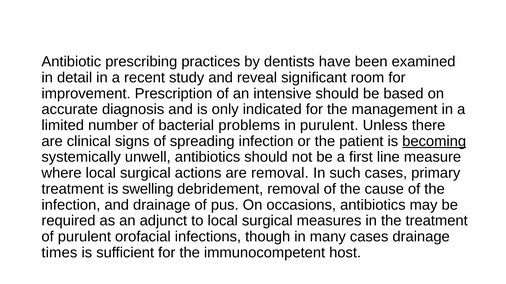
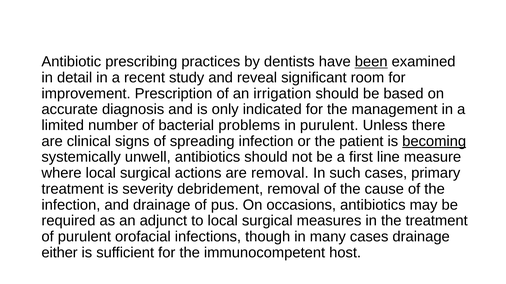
been underline: none -> present (371, 62)
intensive: intensive -> irrigation (282, 94)
swelling: swelling -> severity (148, 189)
times: times -> either (60, 253)
